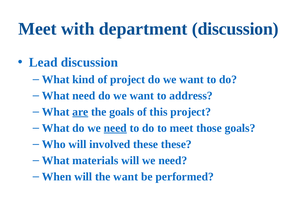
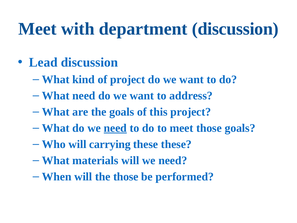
are underline: present -> none (80, 112)
involved: involved -> carrying (110, 144)
the want: want -> those (126, 176)
